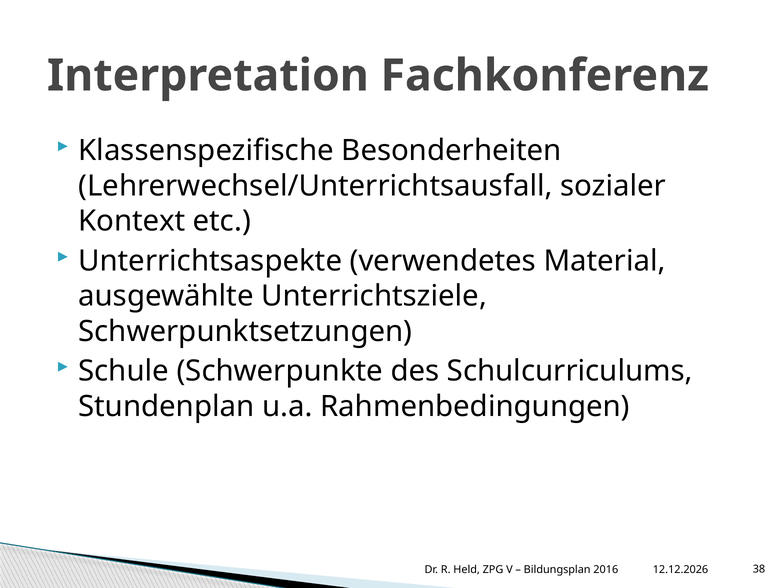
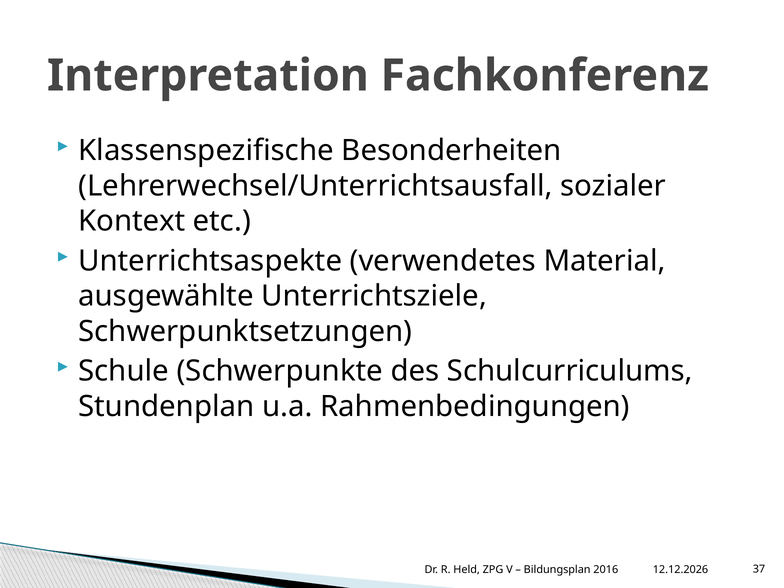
38: 38 -> 37 (759, 569)
